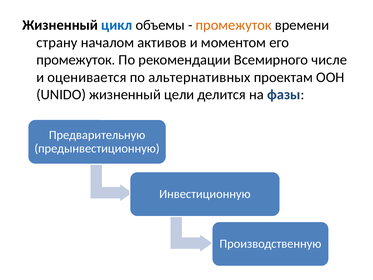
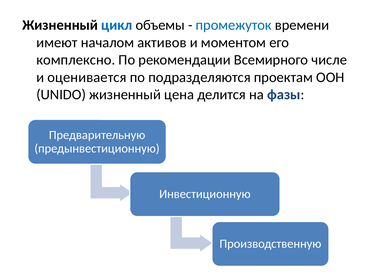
промежуток colour: orange -> blue (234, 25)
страну: страну -> имеют (57, 42)
промежуток: промежуток -> комплексно (76, 60)
альтернативных: альтернативных -> подразделяются (200, 77)
цели: цели -> цена (179, 95)
